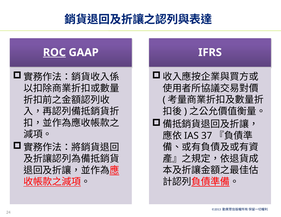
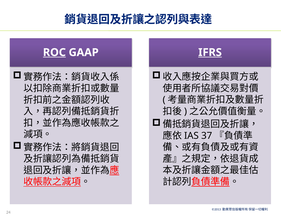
IFRS underline: none -> present (210, 52)
